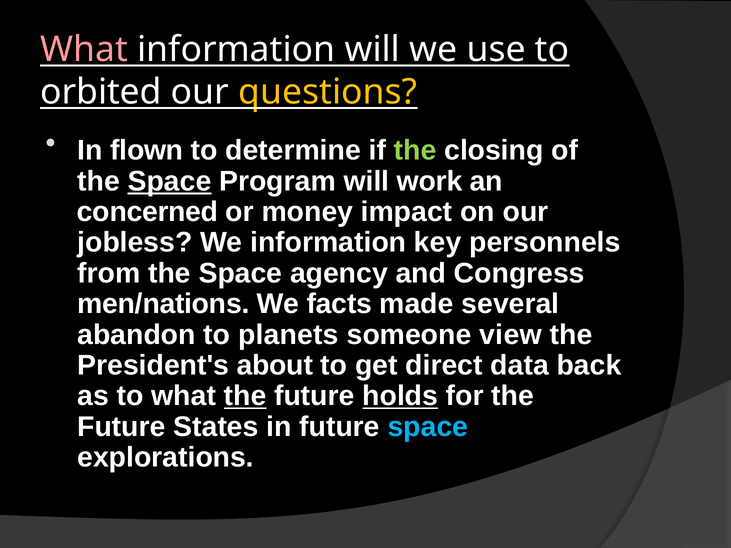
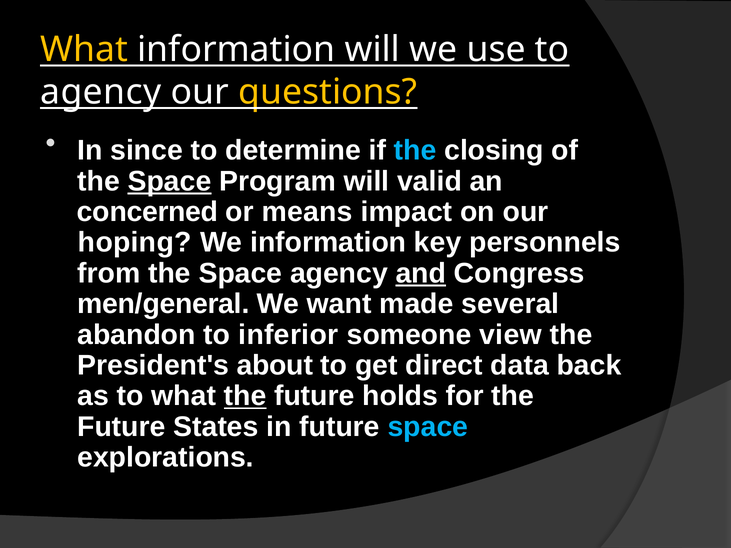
What colour: pink -> yellow (84, 49)
orbited: orbited -> agency (101, 92)
flown: flown -> since (147, 151)
the colour: light green -> light blue (415, 151)
work: work -> valid (430, 181)
money: money -> means (307, 212)
jobless: jobless -> hoping (135, 243)
and underline: none -> present (421, 273)
men/nations: men/nations -> men/general (163, 304)
facts: facts -> want (339, 304)
planets: planets -> inferior (288, 335)
holds underline: present -> none (400, 396)
